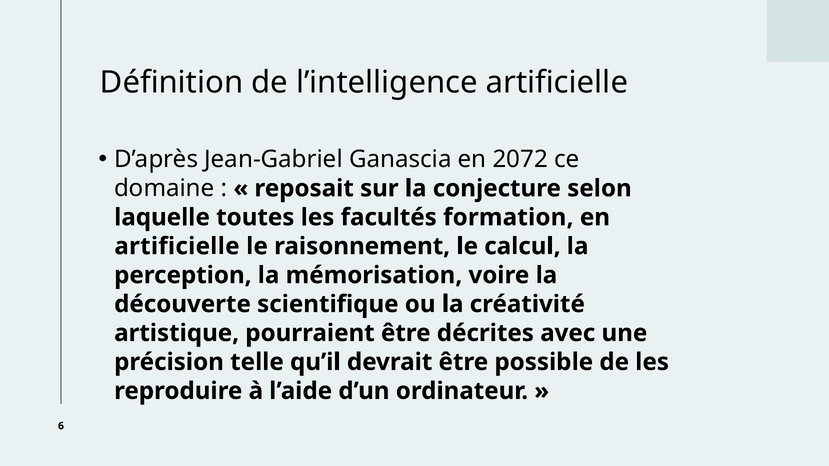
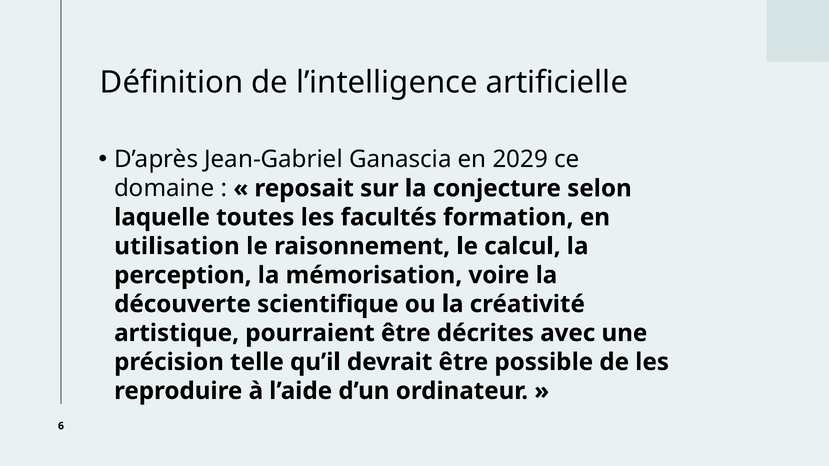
2072: 2072 -> 2029 (520, 160)
artificielle: artificielle -> utilisation (177, 246)
